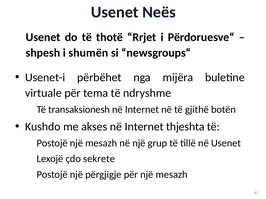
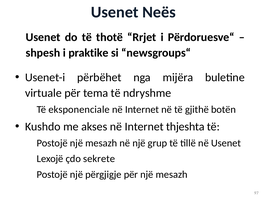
shumën: shumën -> praktike (88, 53)
transaksionesh: transaksionesh -> eksponenciale (79, 110)
